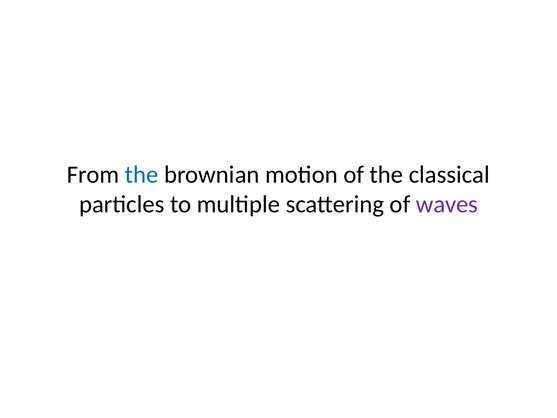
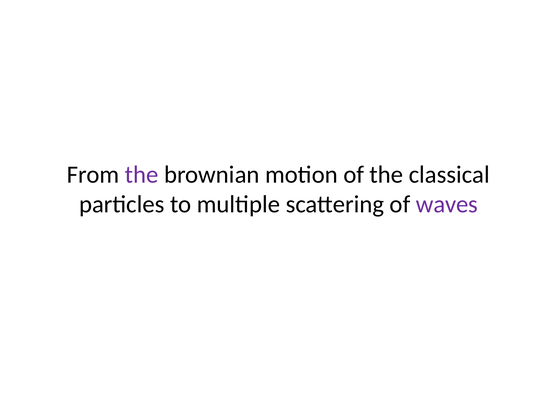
the colour: blue -> purple (142, 174)
